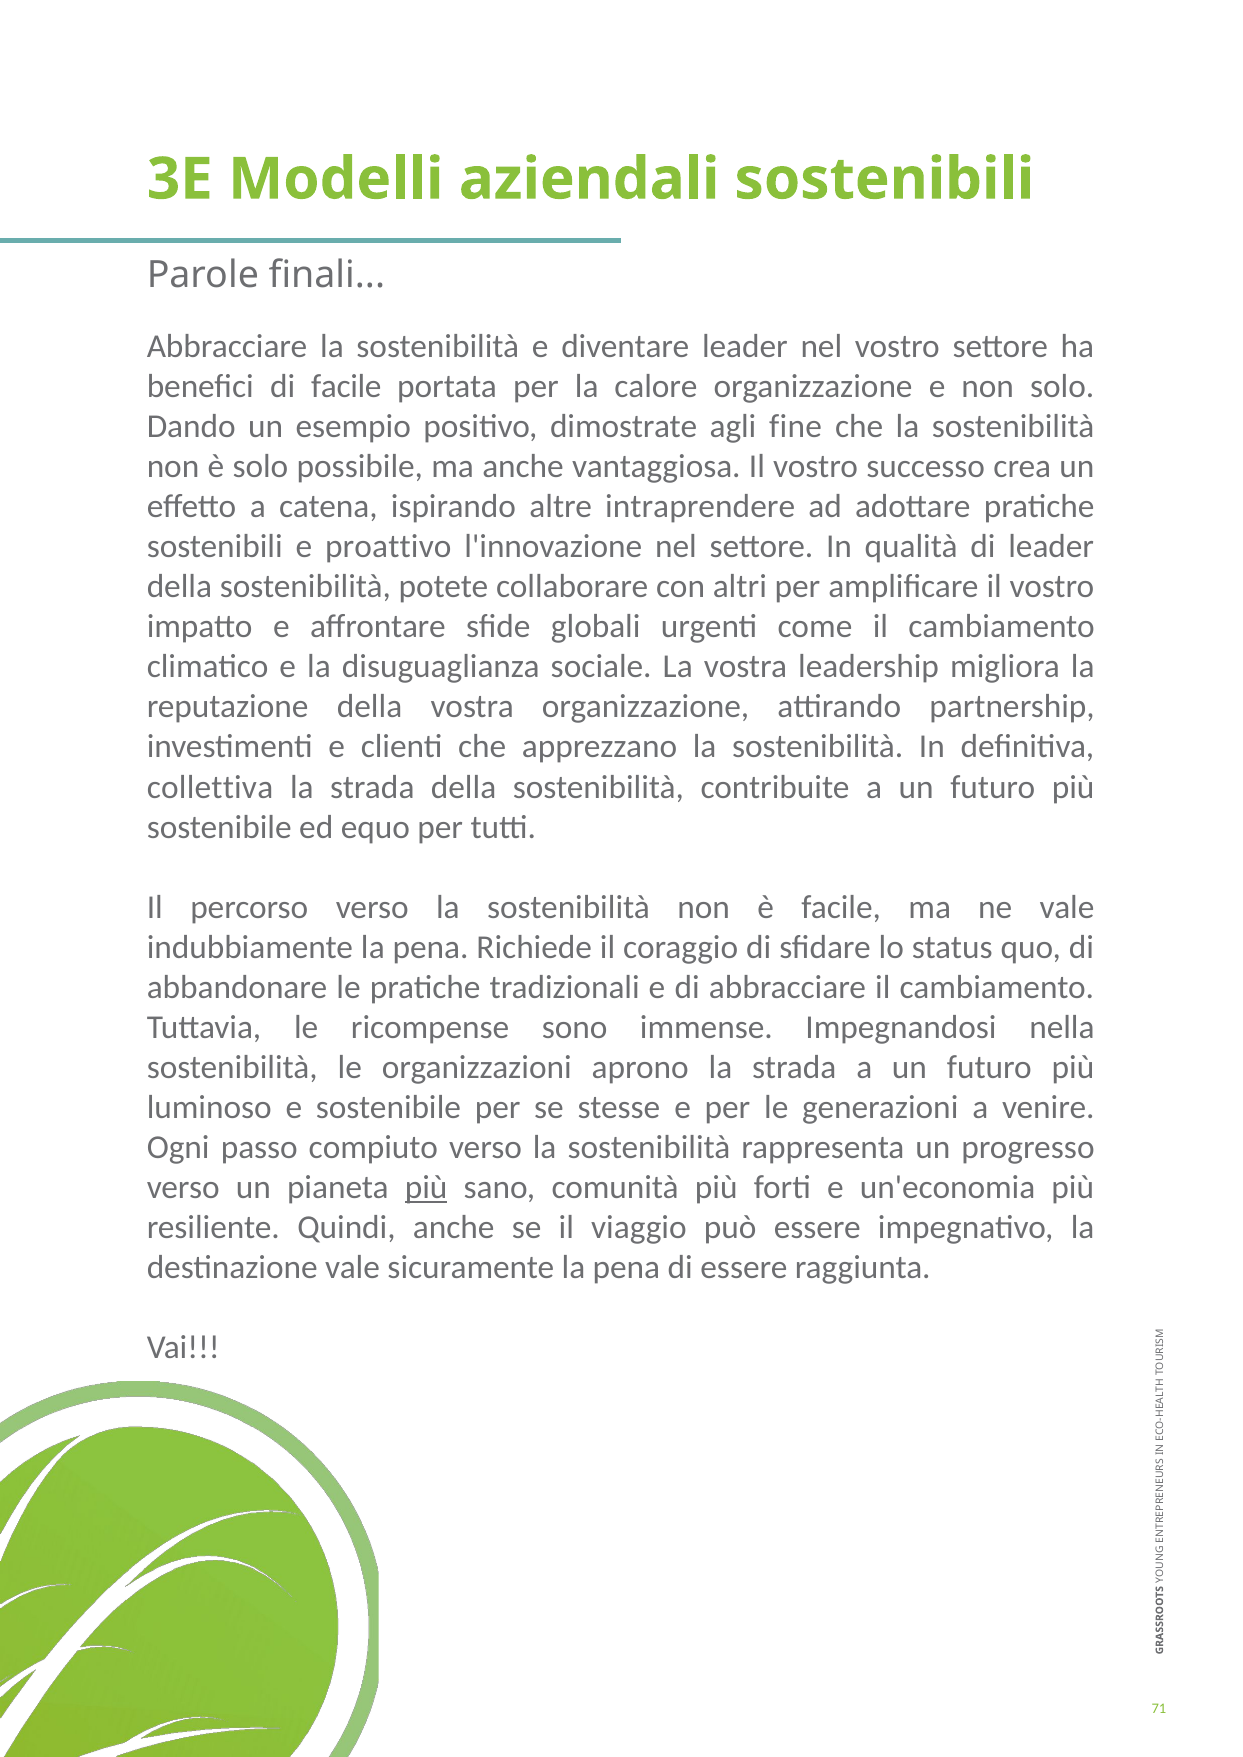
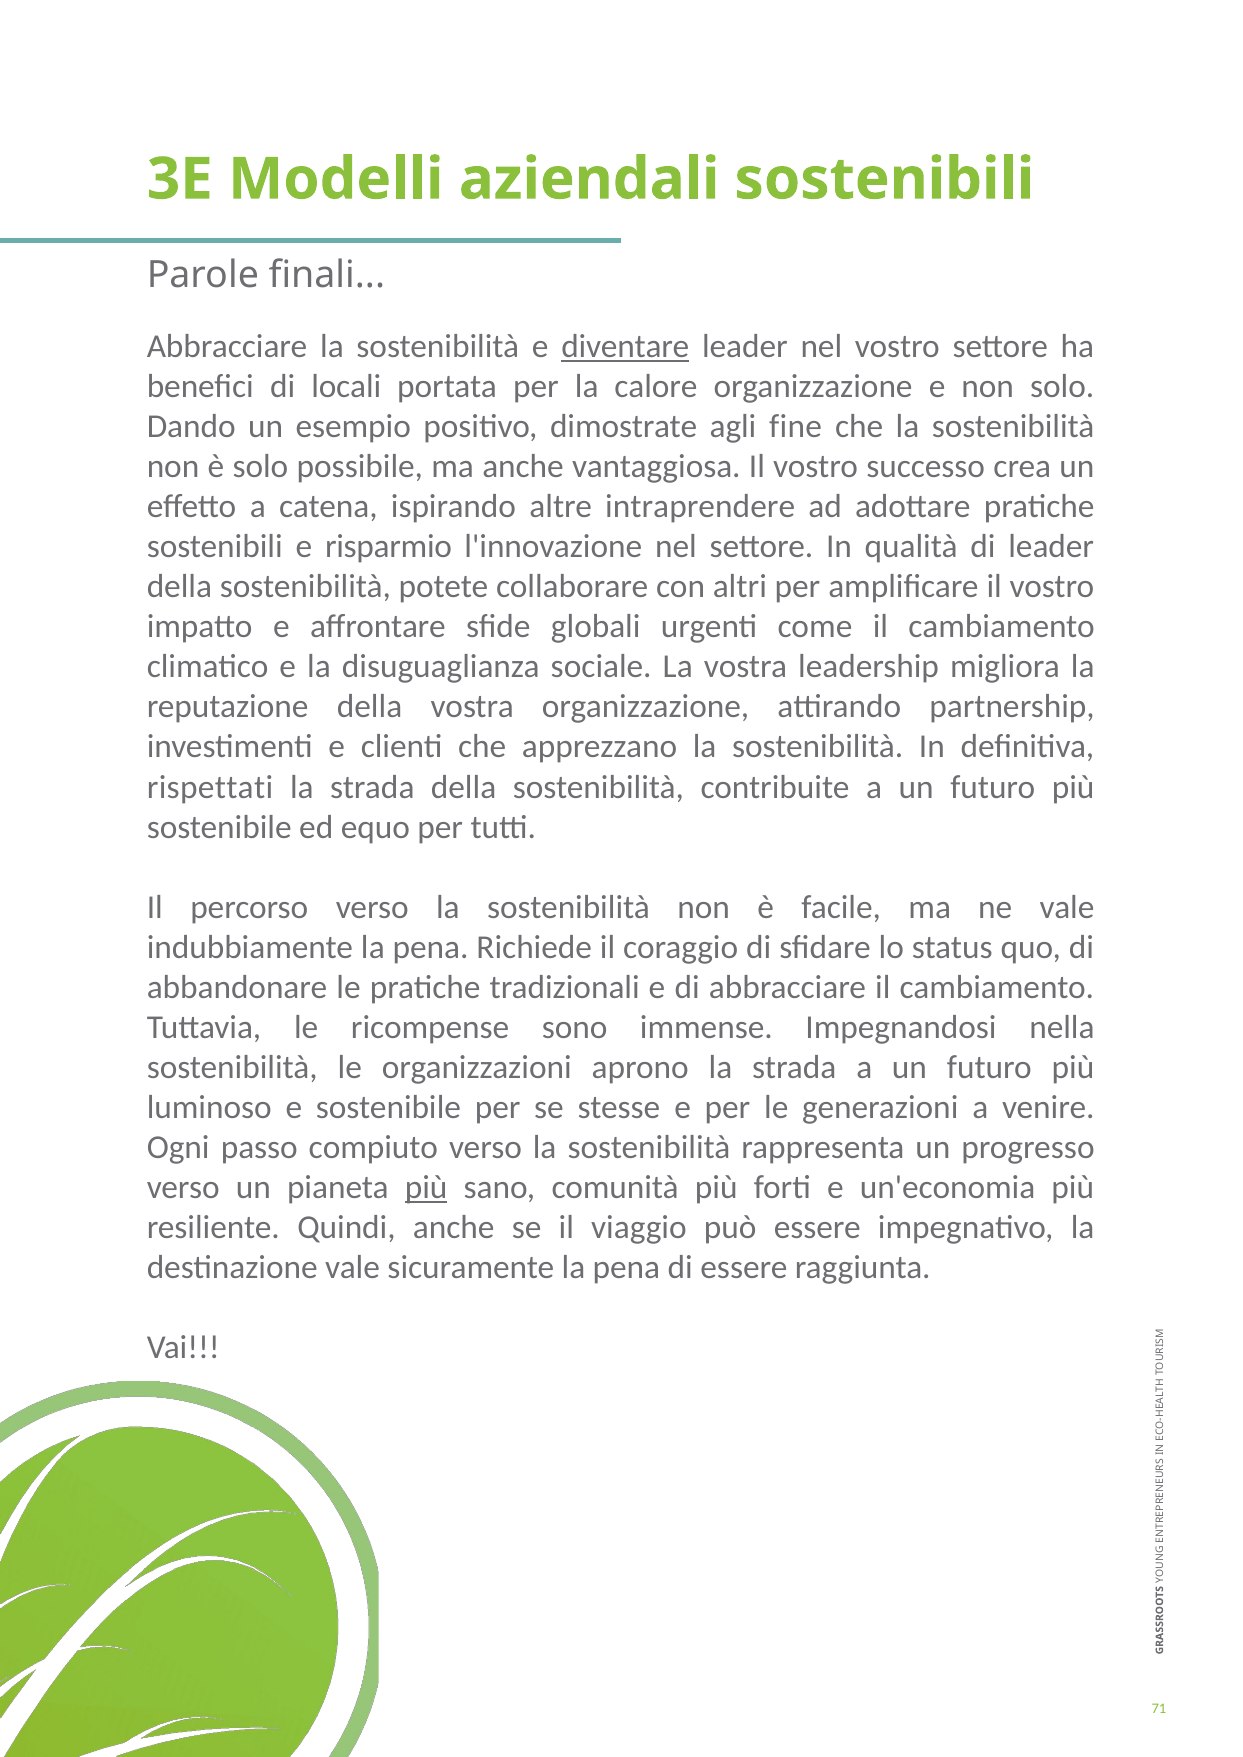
diventare underline: none -> present (625, 347)
di facile: facile -> locali (346, 387)
proattivo: proattivo -> risparmio (389, 547)
collettiva: collettiva -> rispettati (210, 787)
